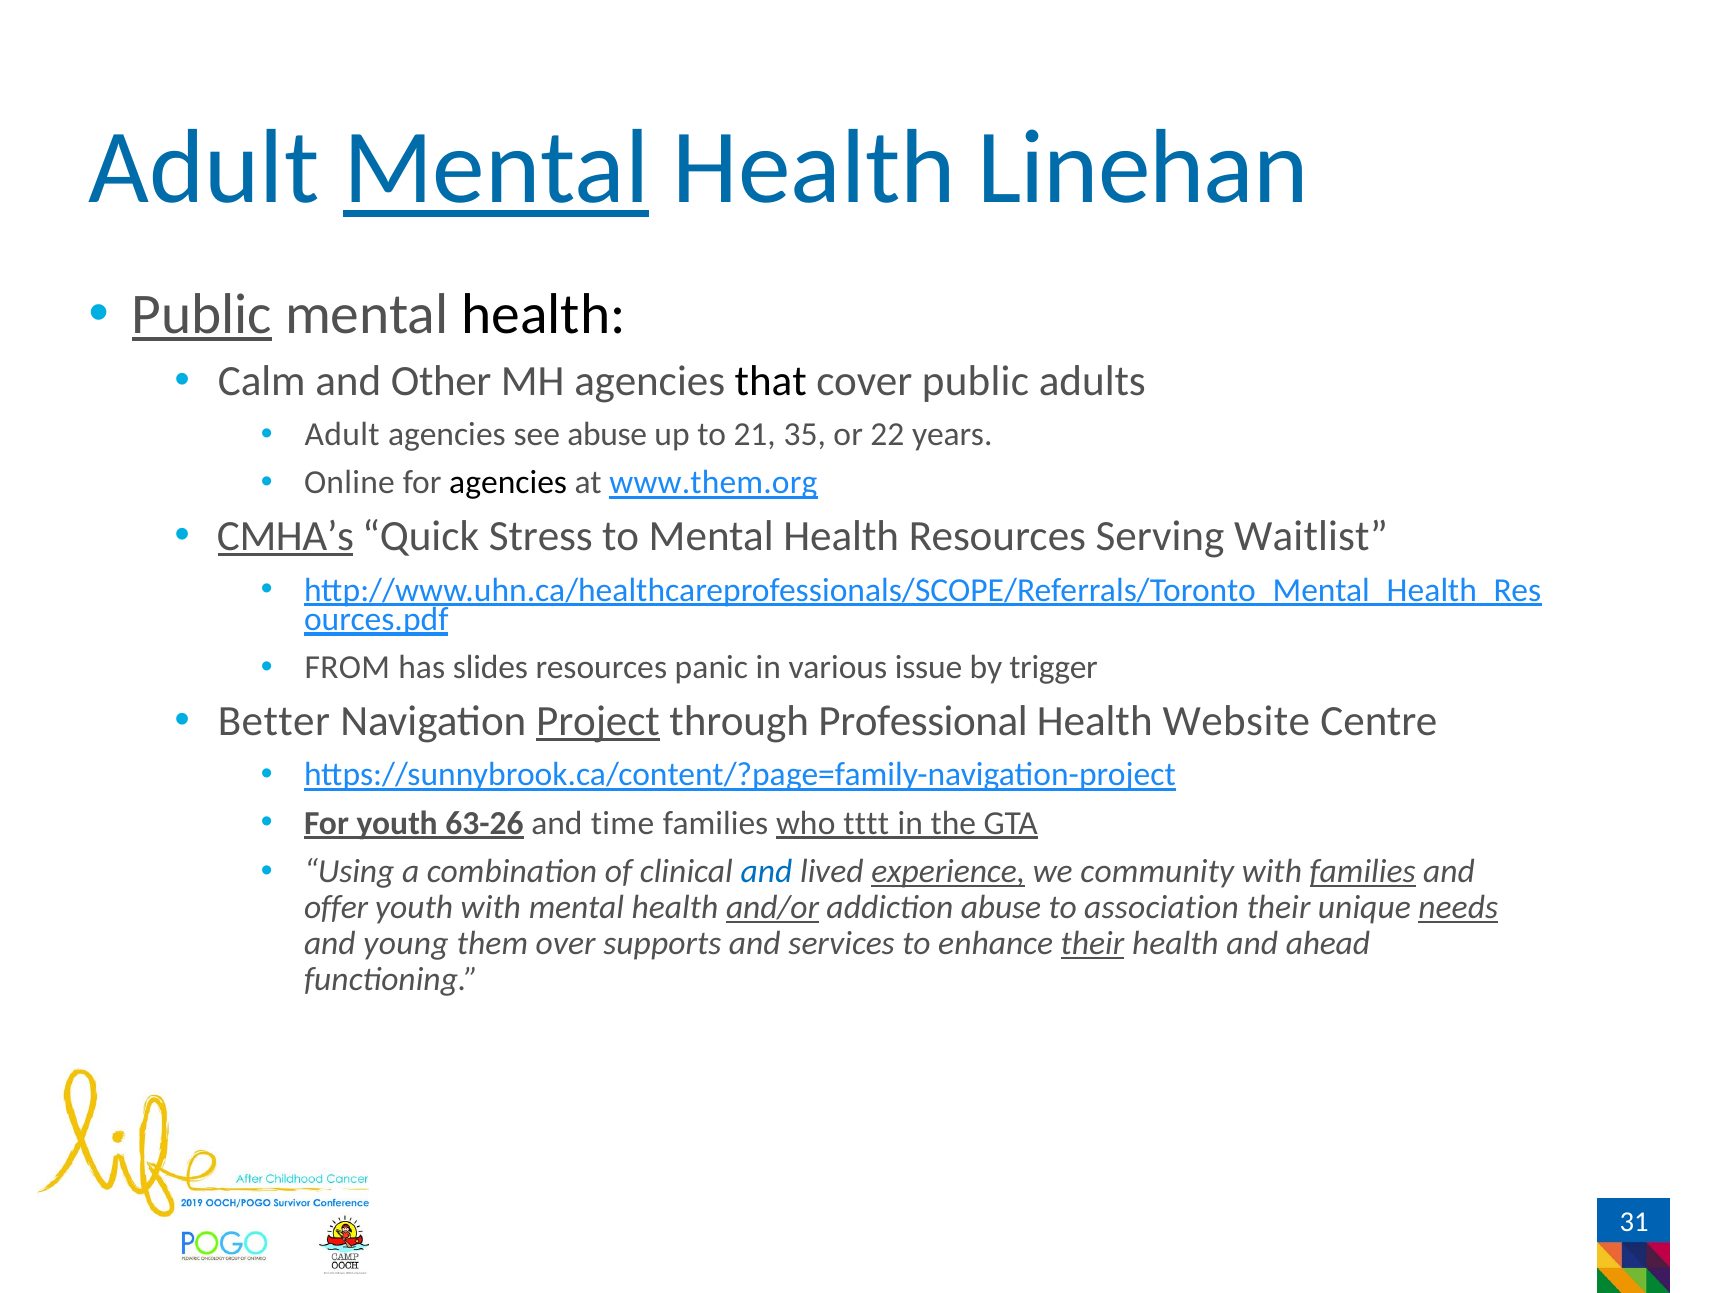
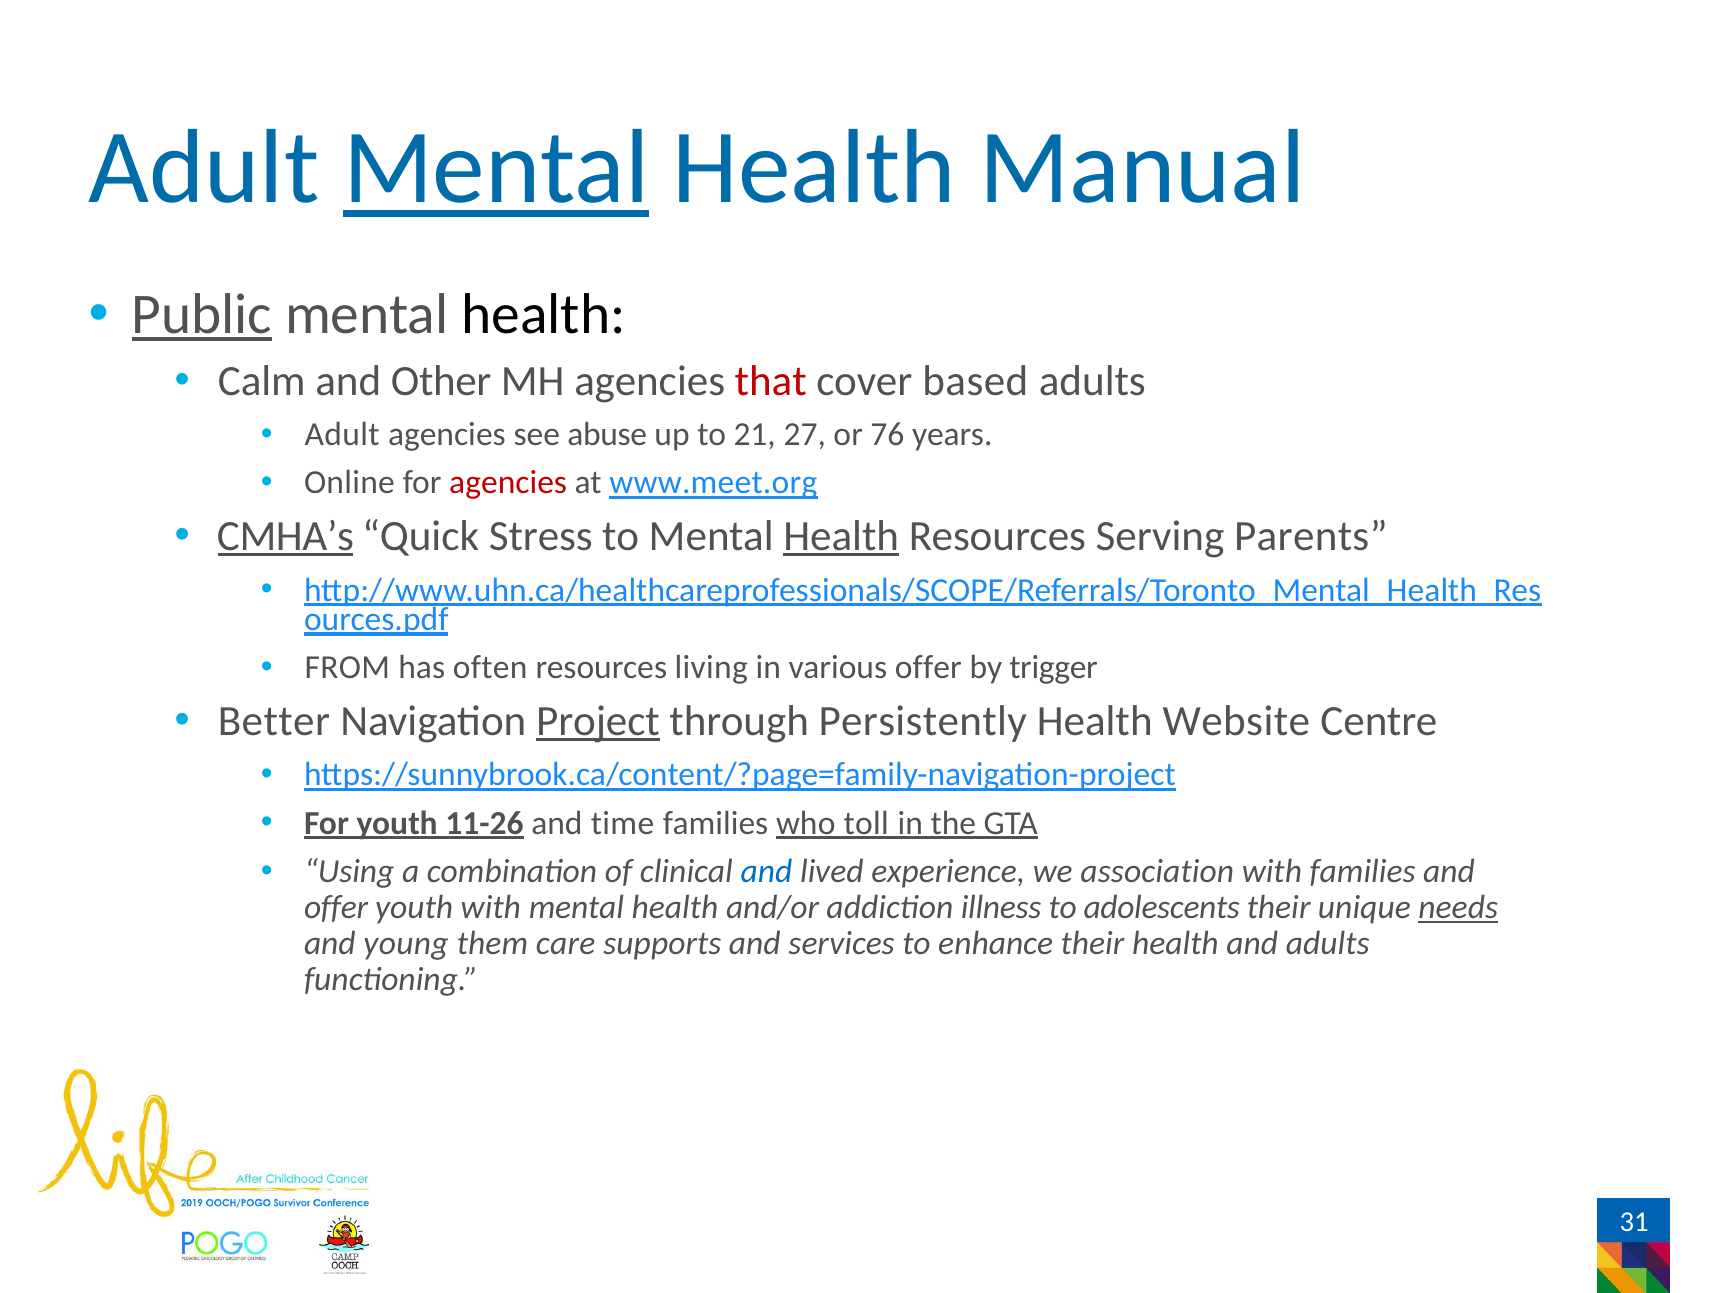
Linehan: Linehan -> Manual (1142, 168)
that colour: black -> red (771, 381)
cover public: public -> based (975, 381)
35: 35 -> 27 (805, 434)
22: 22 -> 76 (887, 434)
agencies colour: black -> red (508, 483)
www.them.org: www.them.org -> www.meet.org (713, 483)
Health underline: none -> present (841, 536)
Waitlist: Waitlist -> Parents (1311, 536)
slides: slides -> often (490, 668)
panic: panic -> living (711, 668)
various issue: issue -> offer (928, 668)
Professional: Professional -> Persistently (923, 721)
63-26: 63-26 -> 11-26 (484, 823)
tttt: tttt -> toll (866, 823)
experience underline: present -> none (948, 871)
community: community -> association (1157, 871)
families underline: present -> none (1363, 871)
and/or underline: present -> none (773, 907)
addiction abuse: abuse -> illness (1001, 907)
association: association -> adolescents (1162, 907)
over: over -> care (566, 944)
their underline: present -> none (1092, 944)
and ahead: ahead -> adults (1328, 944)
